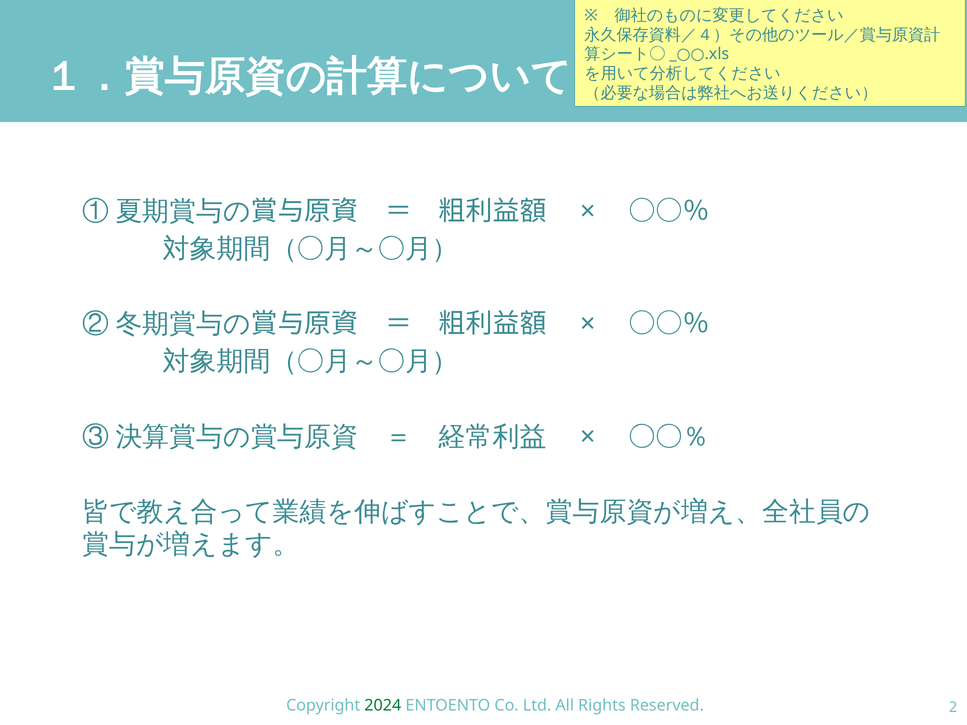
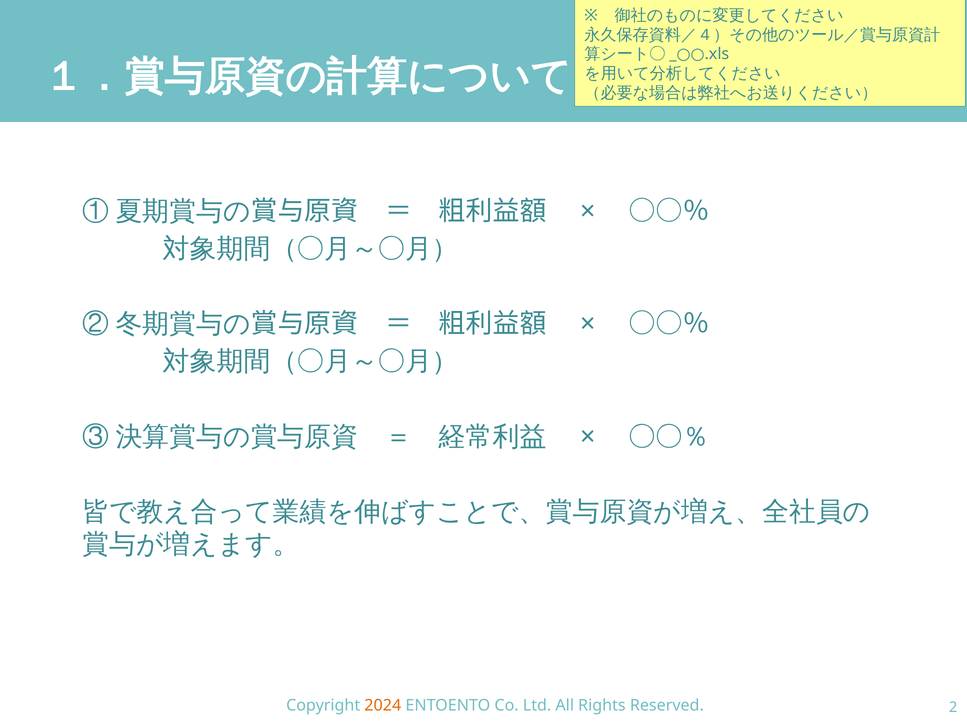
2024 colour: green -> orange (383, 706)
